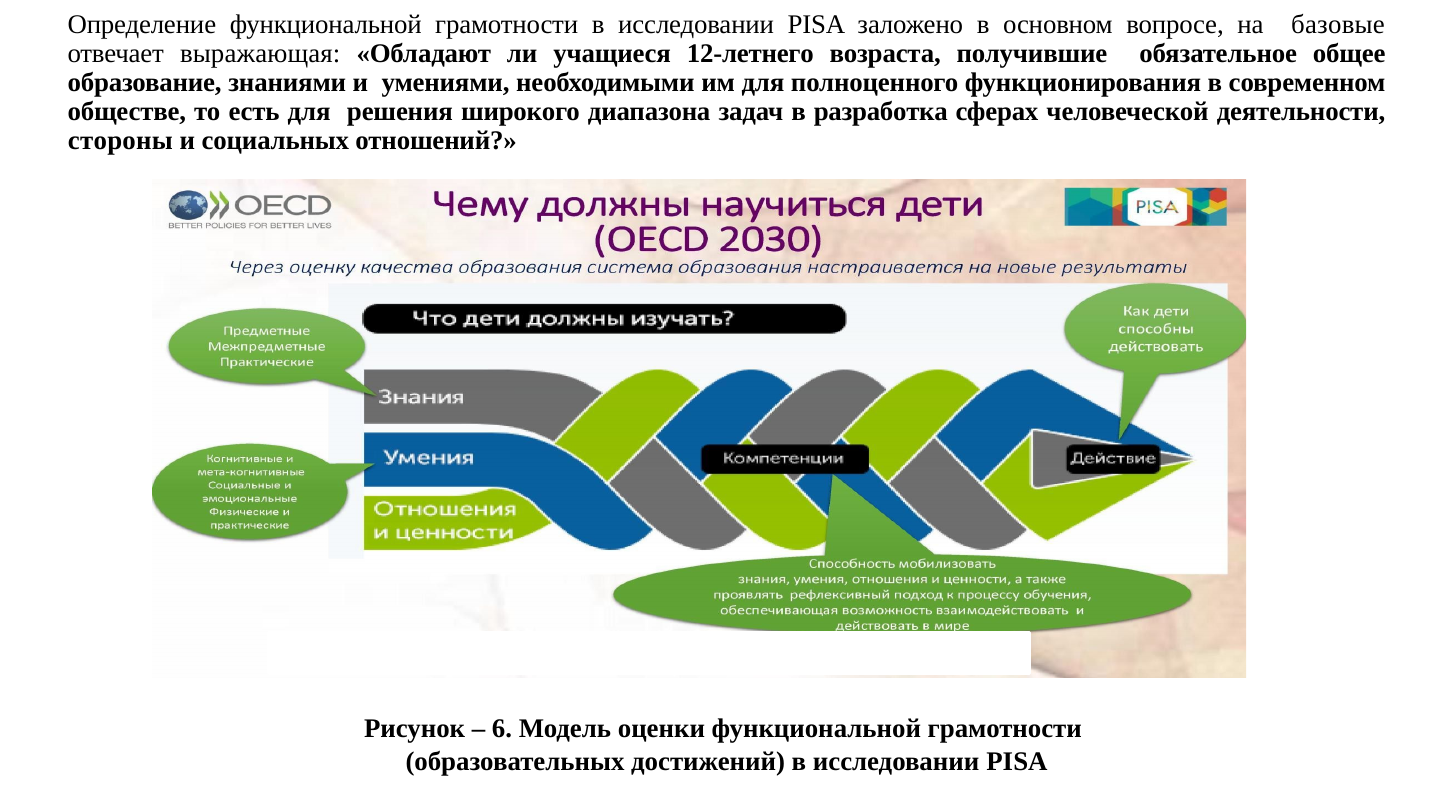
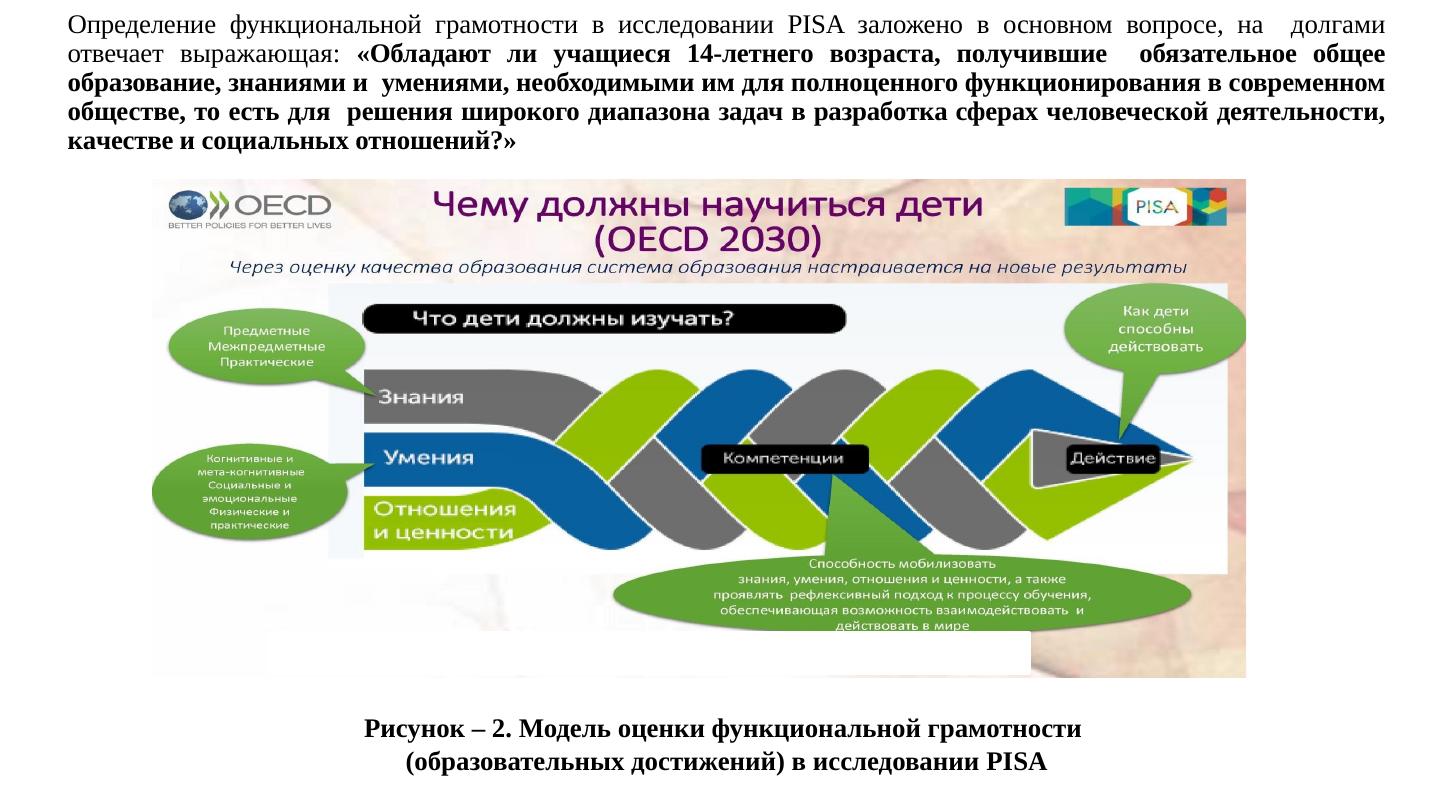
базовые: базовые -> долгами (1338, 25)
12-летнего: 12-летнего -> 14-летнего (750, 54)
стороны: стороны -> качестве (121, 141)
6: 6 -> 2 (502, 729)
